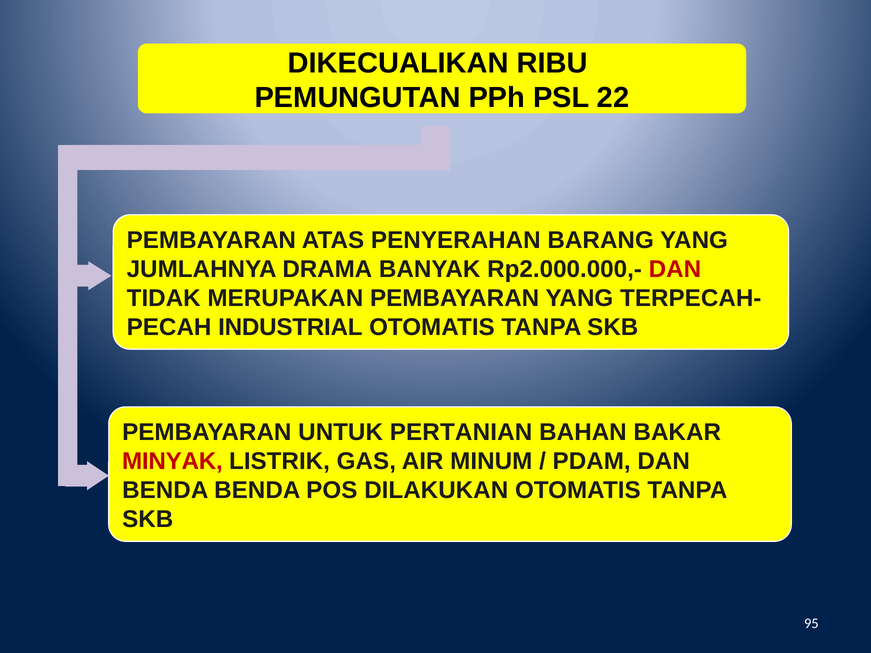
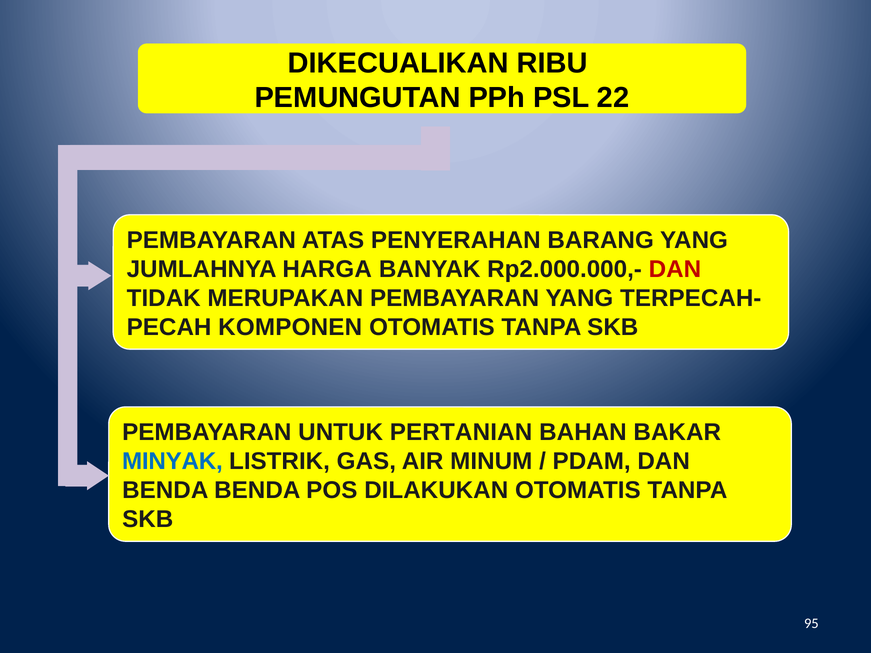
DRAMA: DRAMA -> HARGA (327, 269)
INDUSTRIAL: INDUSTRIAL -> KOMPONEN (290, 327)
MINYAK colour: red -> blue (172, 461)
